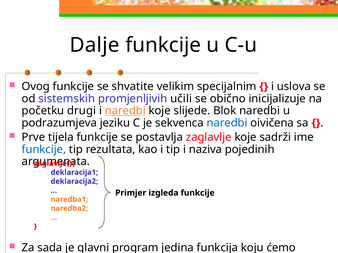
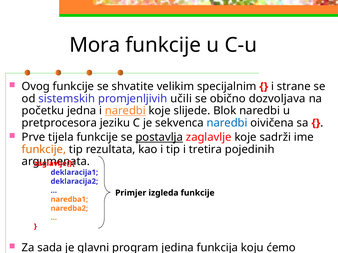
Dalje: Dalje -> Mora (95, 45)
uslova: uslova -> strane (294, 87)
inicijalizuje: inicijalizuje -> dozvoljava (277, 99)
drugi: drugi -> jedna (82, 111)
podrazumjeva: podrazumjeva -> pretprocesora (59, 123)
postavlja underline: none -> present (159, 137)
funkcije colour: blue -> orange (44, 150)
naziva: naziva -> tretira (205, 150)
